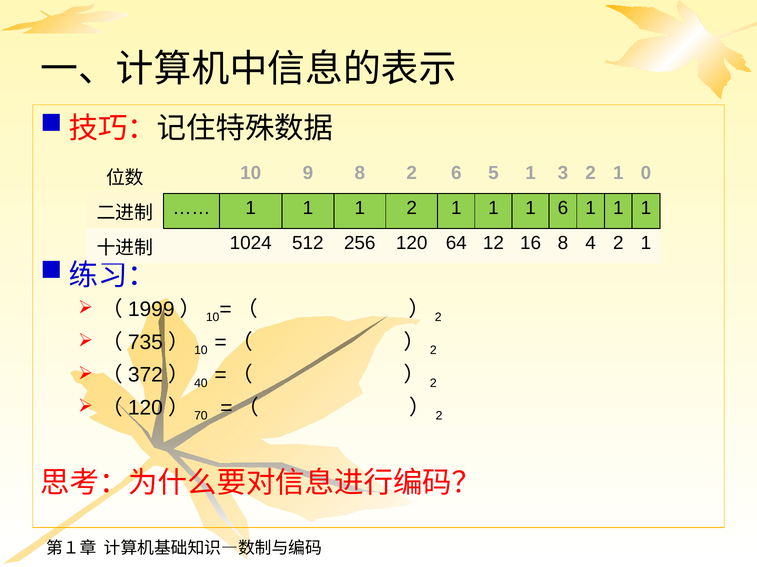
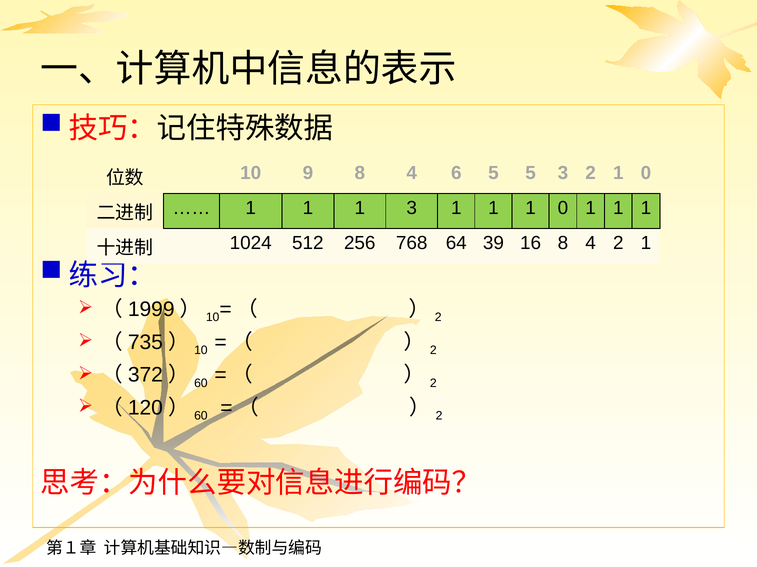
9 8 2: 2 -> 4 (412, 173)
5 1: 1 -> 5 (531, 173)
1 2: 2 -> 3 (412, 208)
1 1 6: 6 -> 0 (563, 208)
120: 120 -> 768 (412, 243)
12: 12 -> 39 (493, 243)
40: 40 -> 60 (201, 384)
70: 70 -> 60 (201, 417)
